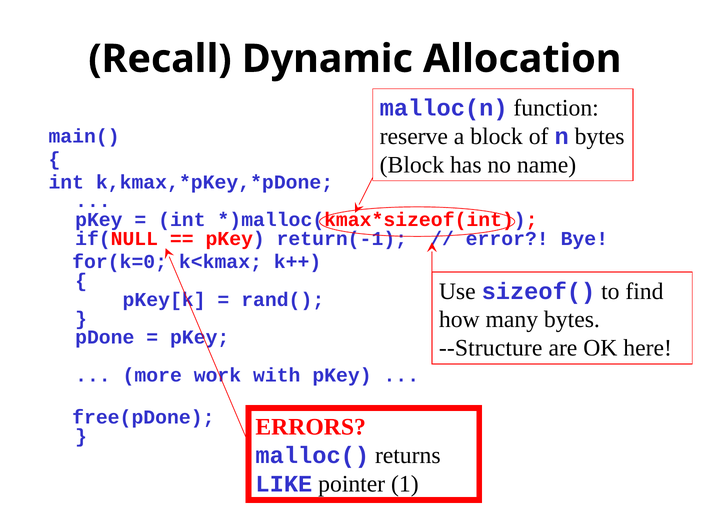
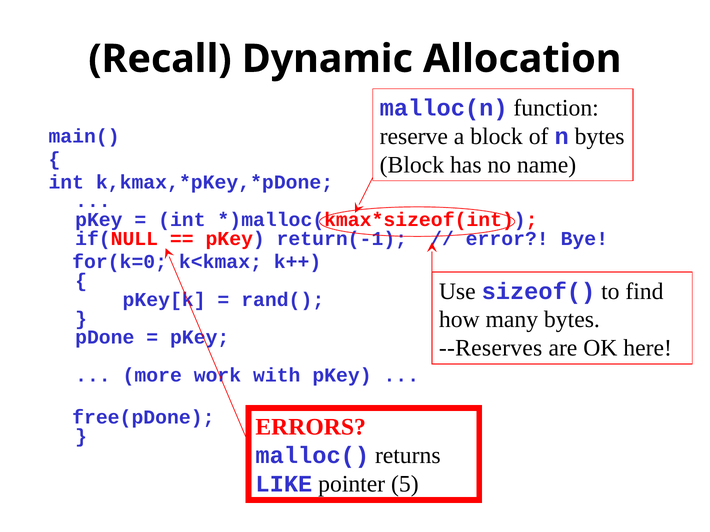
--Structure: --Structure -> --Reserves (491, 348)
1: 1 -> 5 (405, 484)
